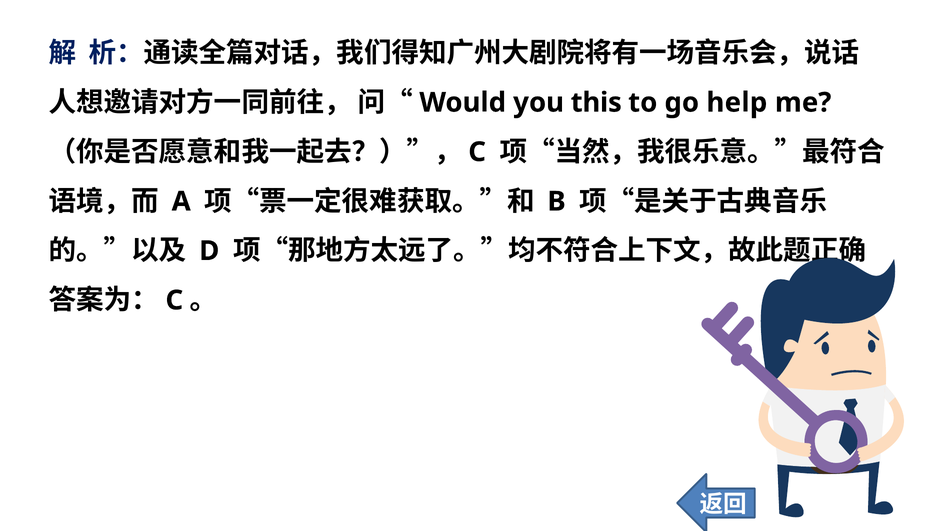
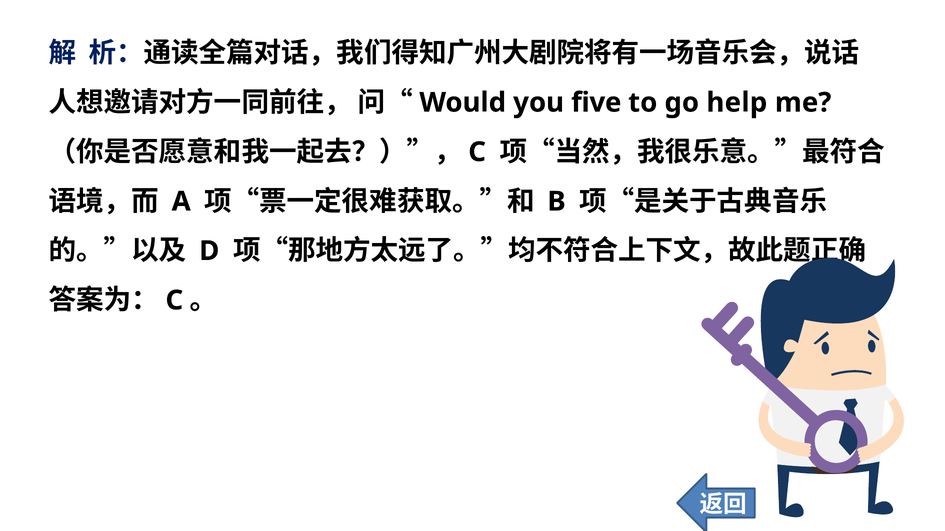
this: this -> five (596, 103)
